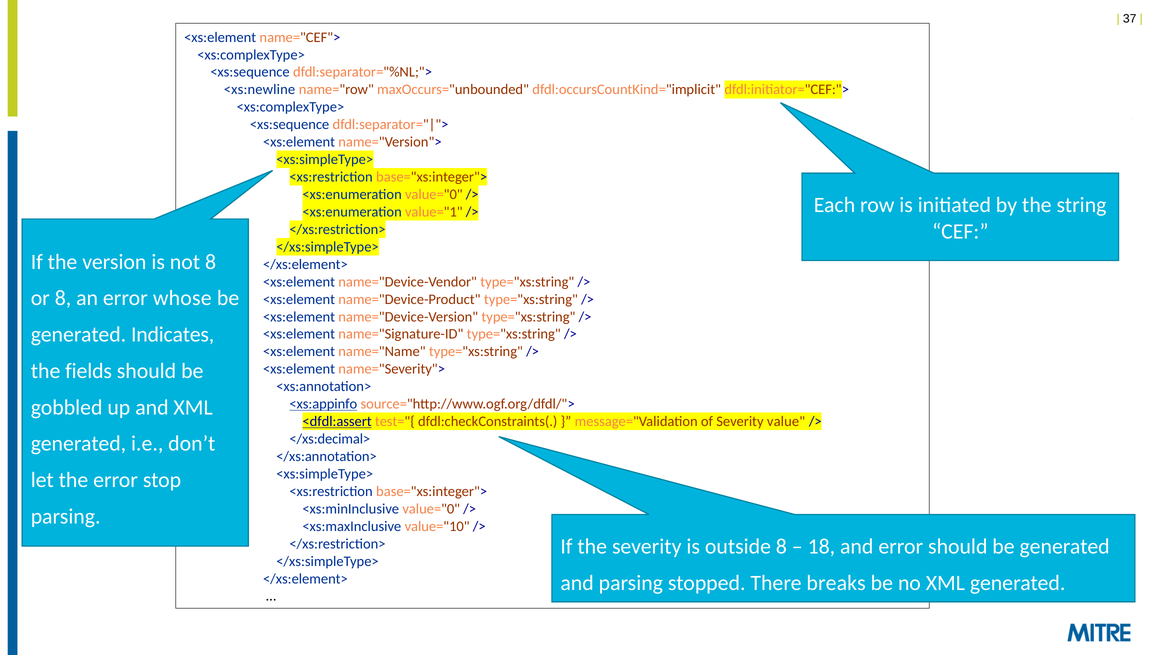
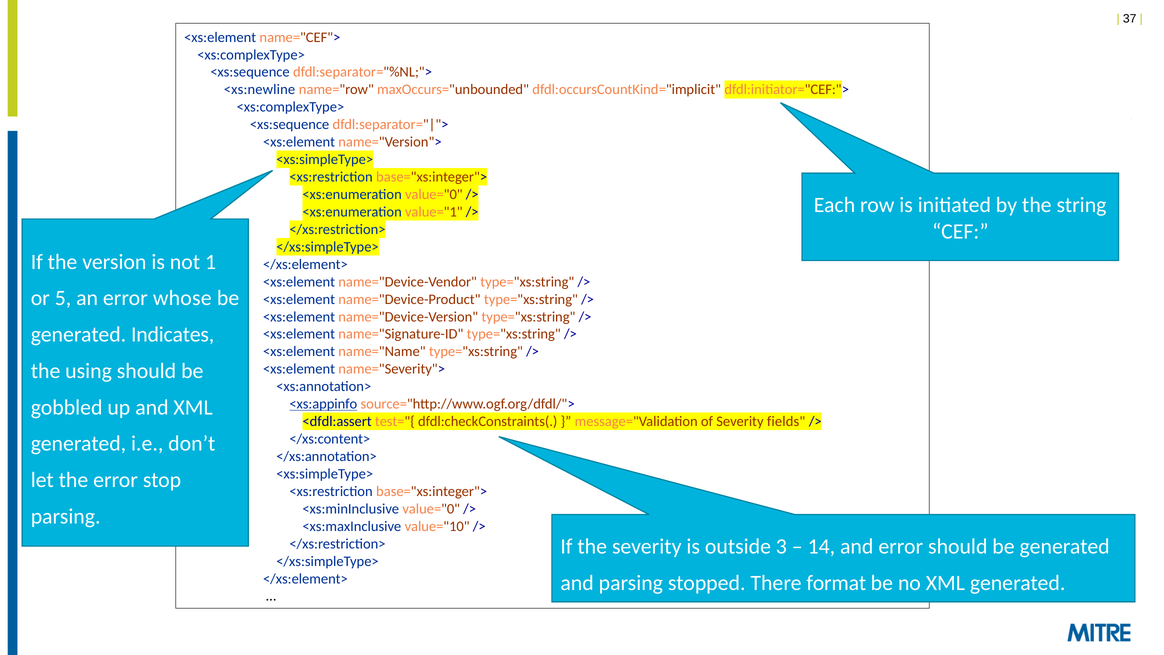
not 8: 8 -> 1 (211, 262)
or 8: 8 -> 5 (63, 298)
fields: fields -> using (89, 371)
<dfdl:assert underline: present -> none (337, 421)
value: value -> fields (786, 421)
</xs:decimal>: </xs:decimal> -> </xs:content> (330, 439)
outside 8: 8 -> 3 (781, 546)
18: 18 -> 14 (821, 546)
breaks: breaks -> format (836, 583)
